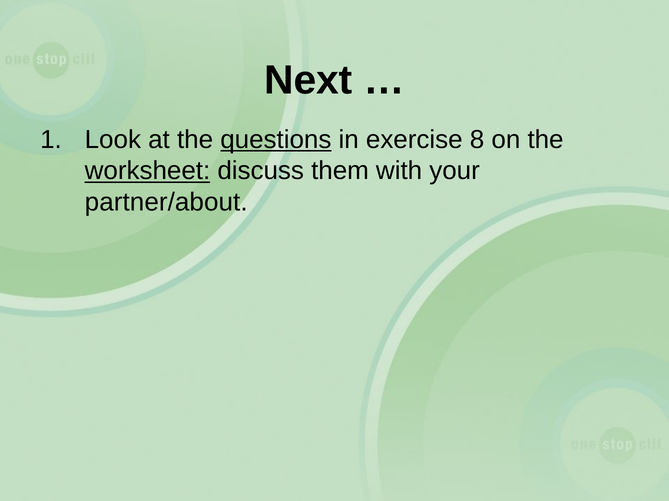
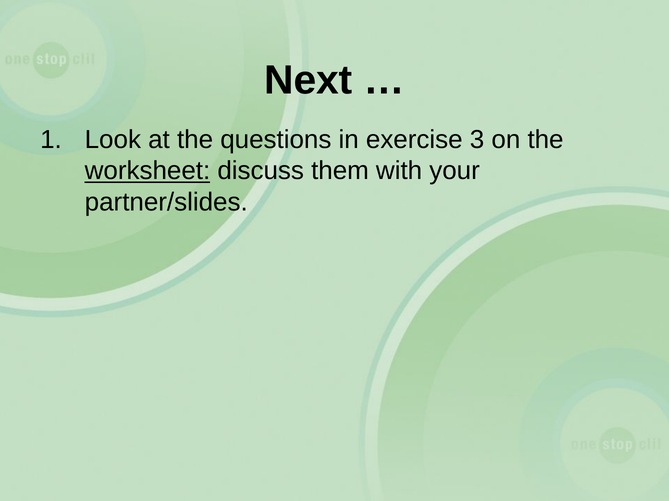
questions underline: present -> none (276, 140)
8: 8 -> 3 (477, 140)
partner/about: partner/about -> partner/slides (166, 202)
